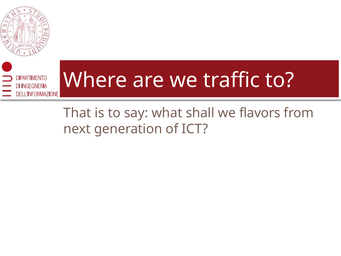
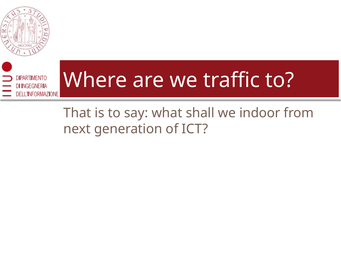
flavors: flavors -> indoor (260, 113)
